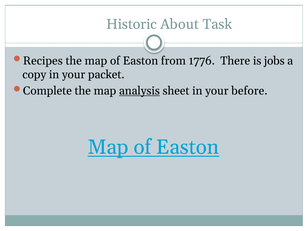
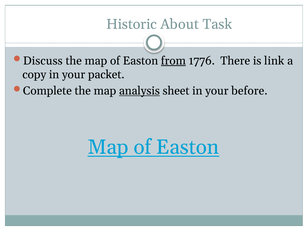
Recipes: Recipes -> Discuss (43, 61)
from underline: none -> present (173, 61)
jobs: jobs -> link (274, 61)
